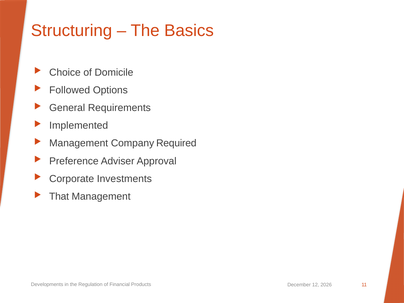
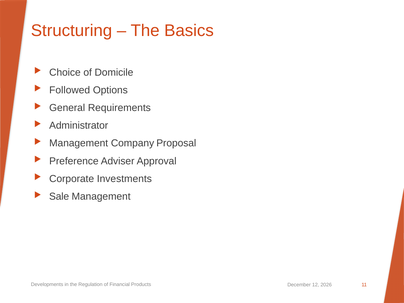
Implemented: Implemented -> Administrator (79, 126)
Required: Required -> Proposal (176, 143)
That: That -> Sale (59, 197)
